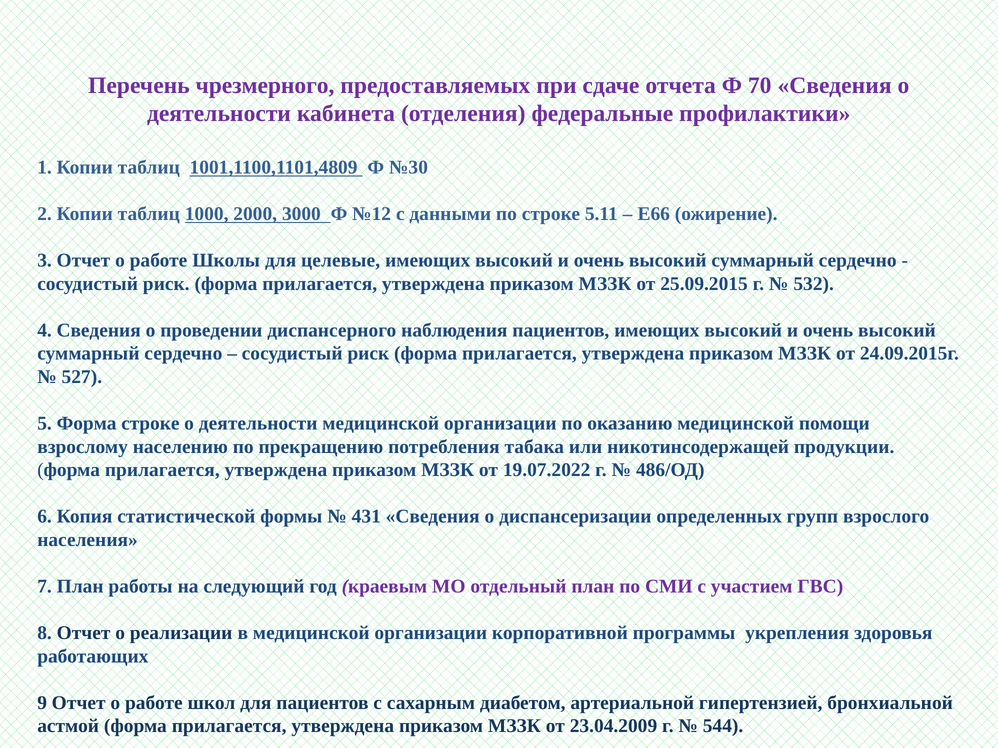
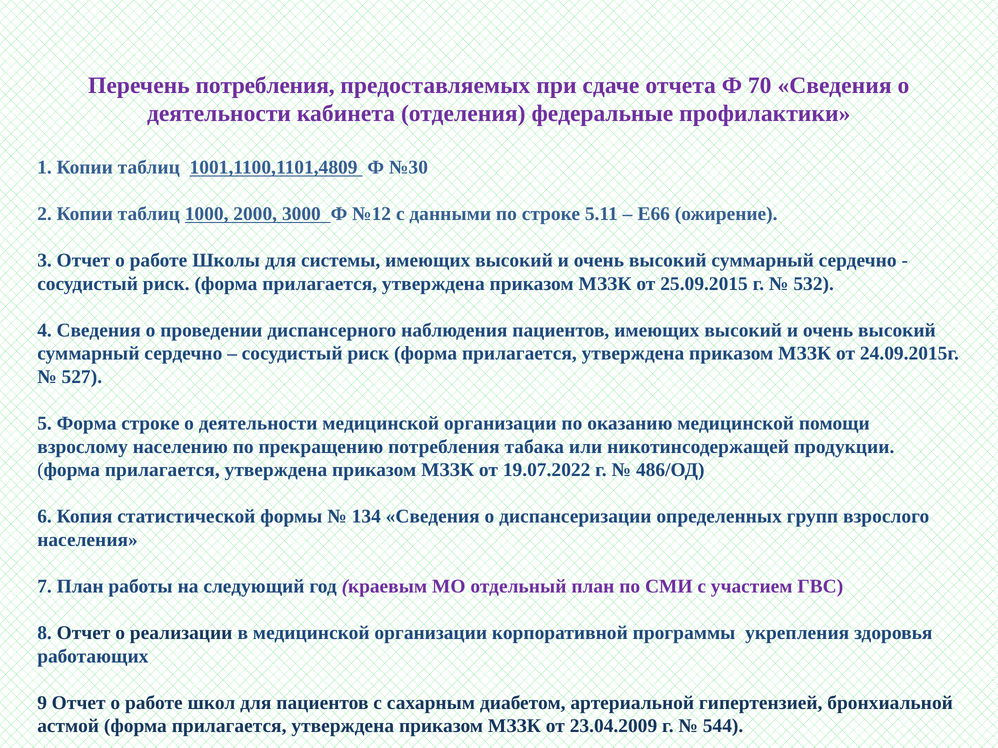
Перечень чрезмерного: чрезмерного -> потребления (265, 85)
целевые: целевые -> системы (341, 261)
431: 431 -> 134 (366, 517)
